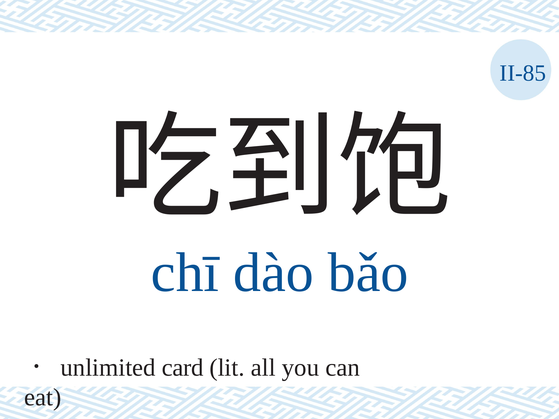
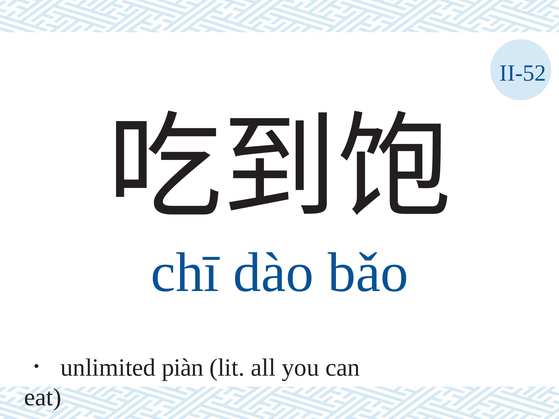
II-85: II-85 -> II-52 (523, 73)
card: card -> piàn (183, 368)
